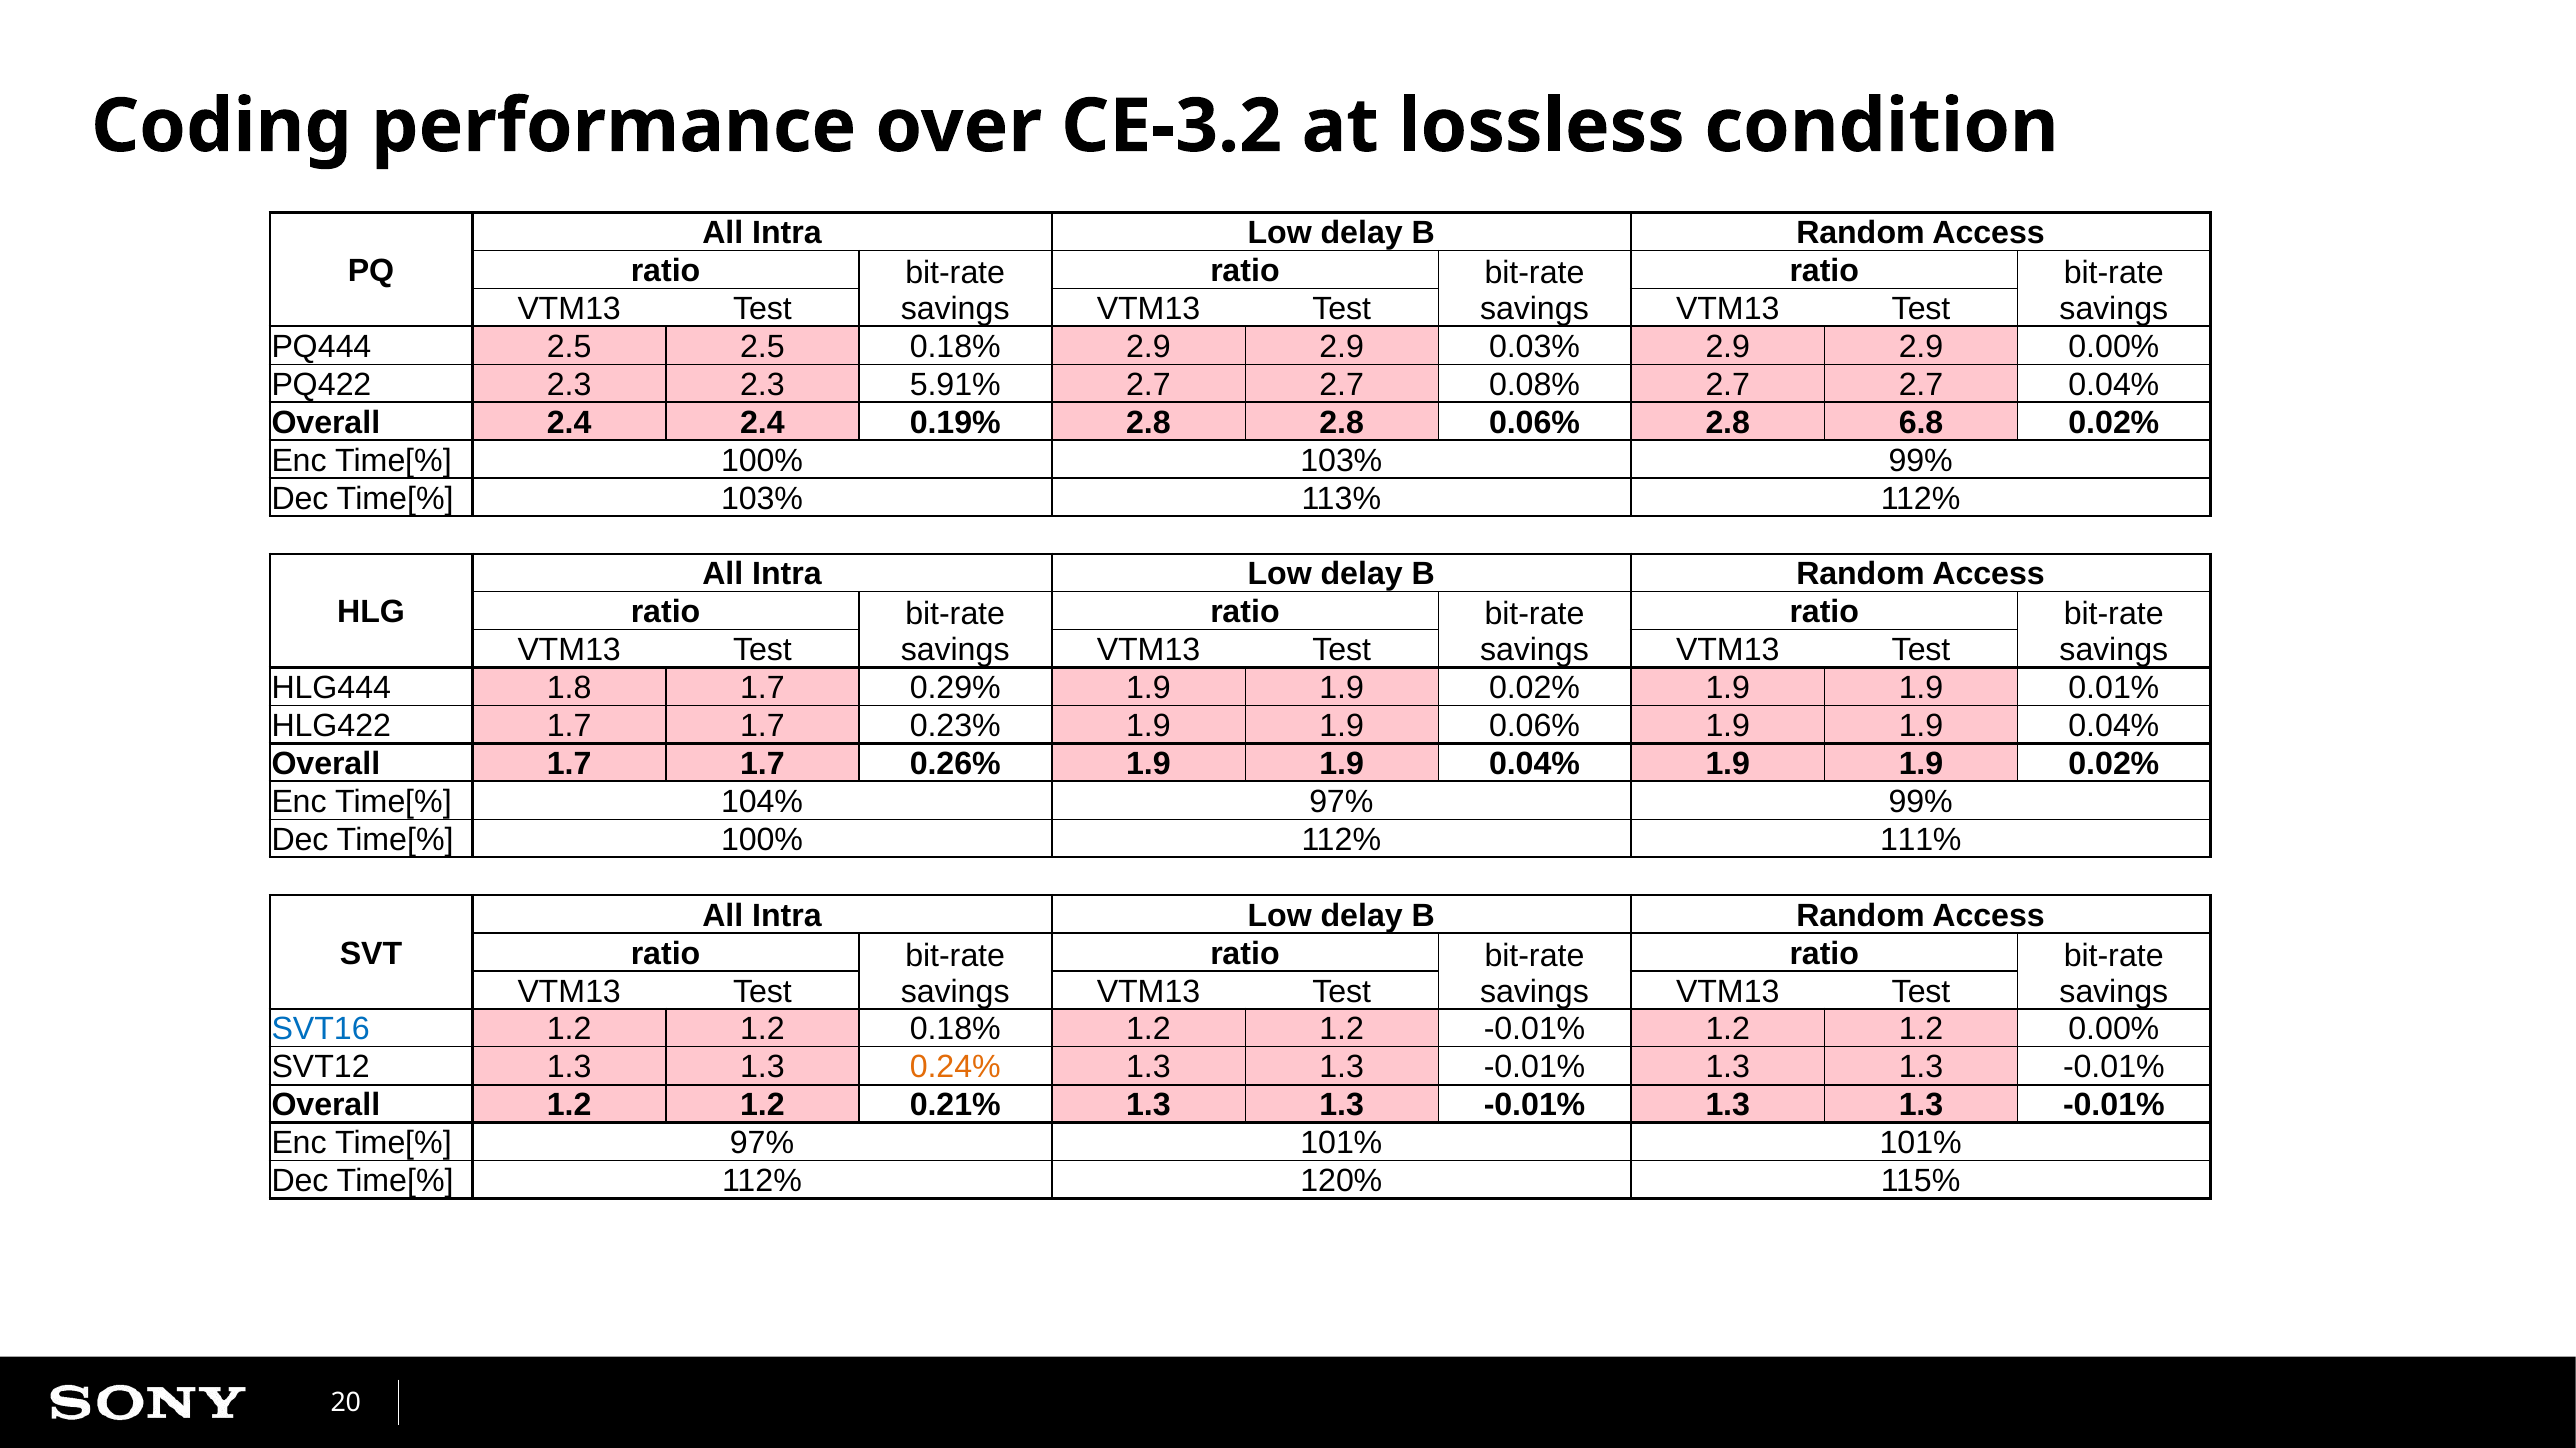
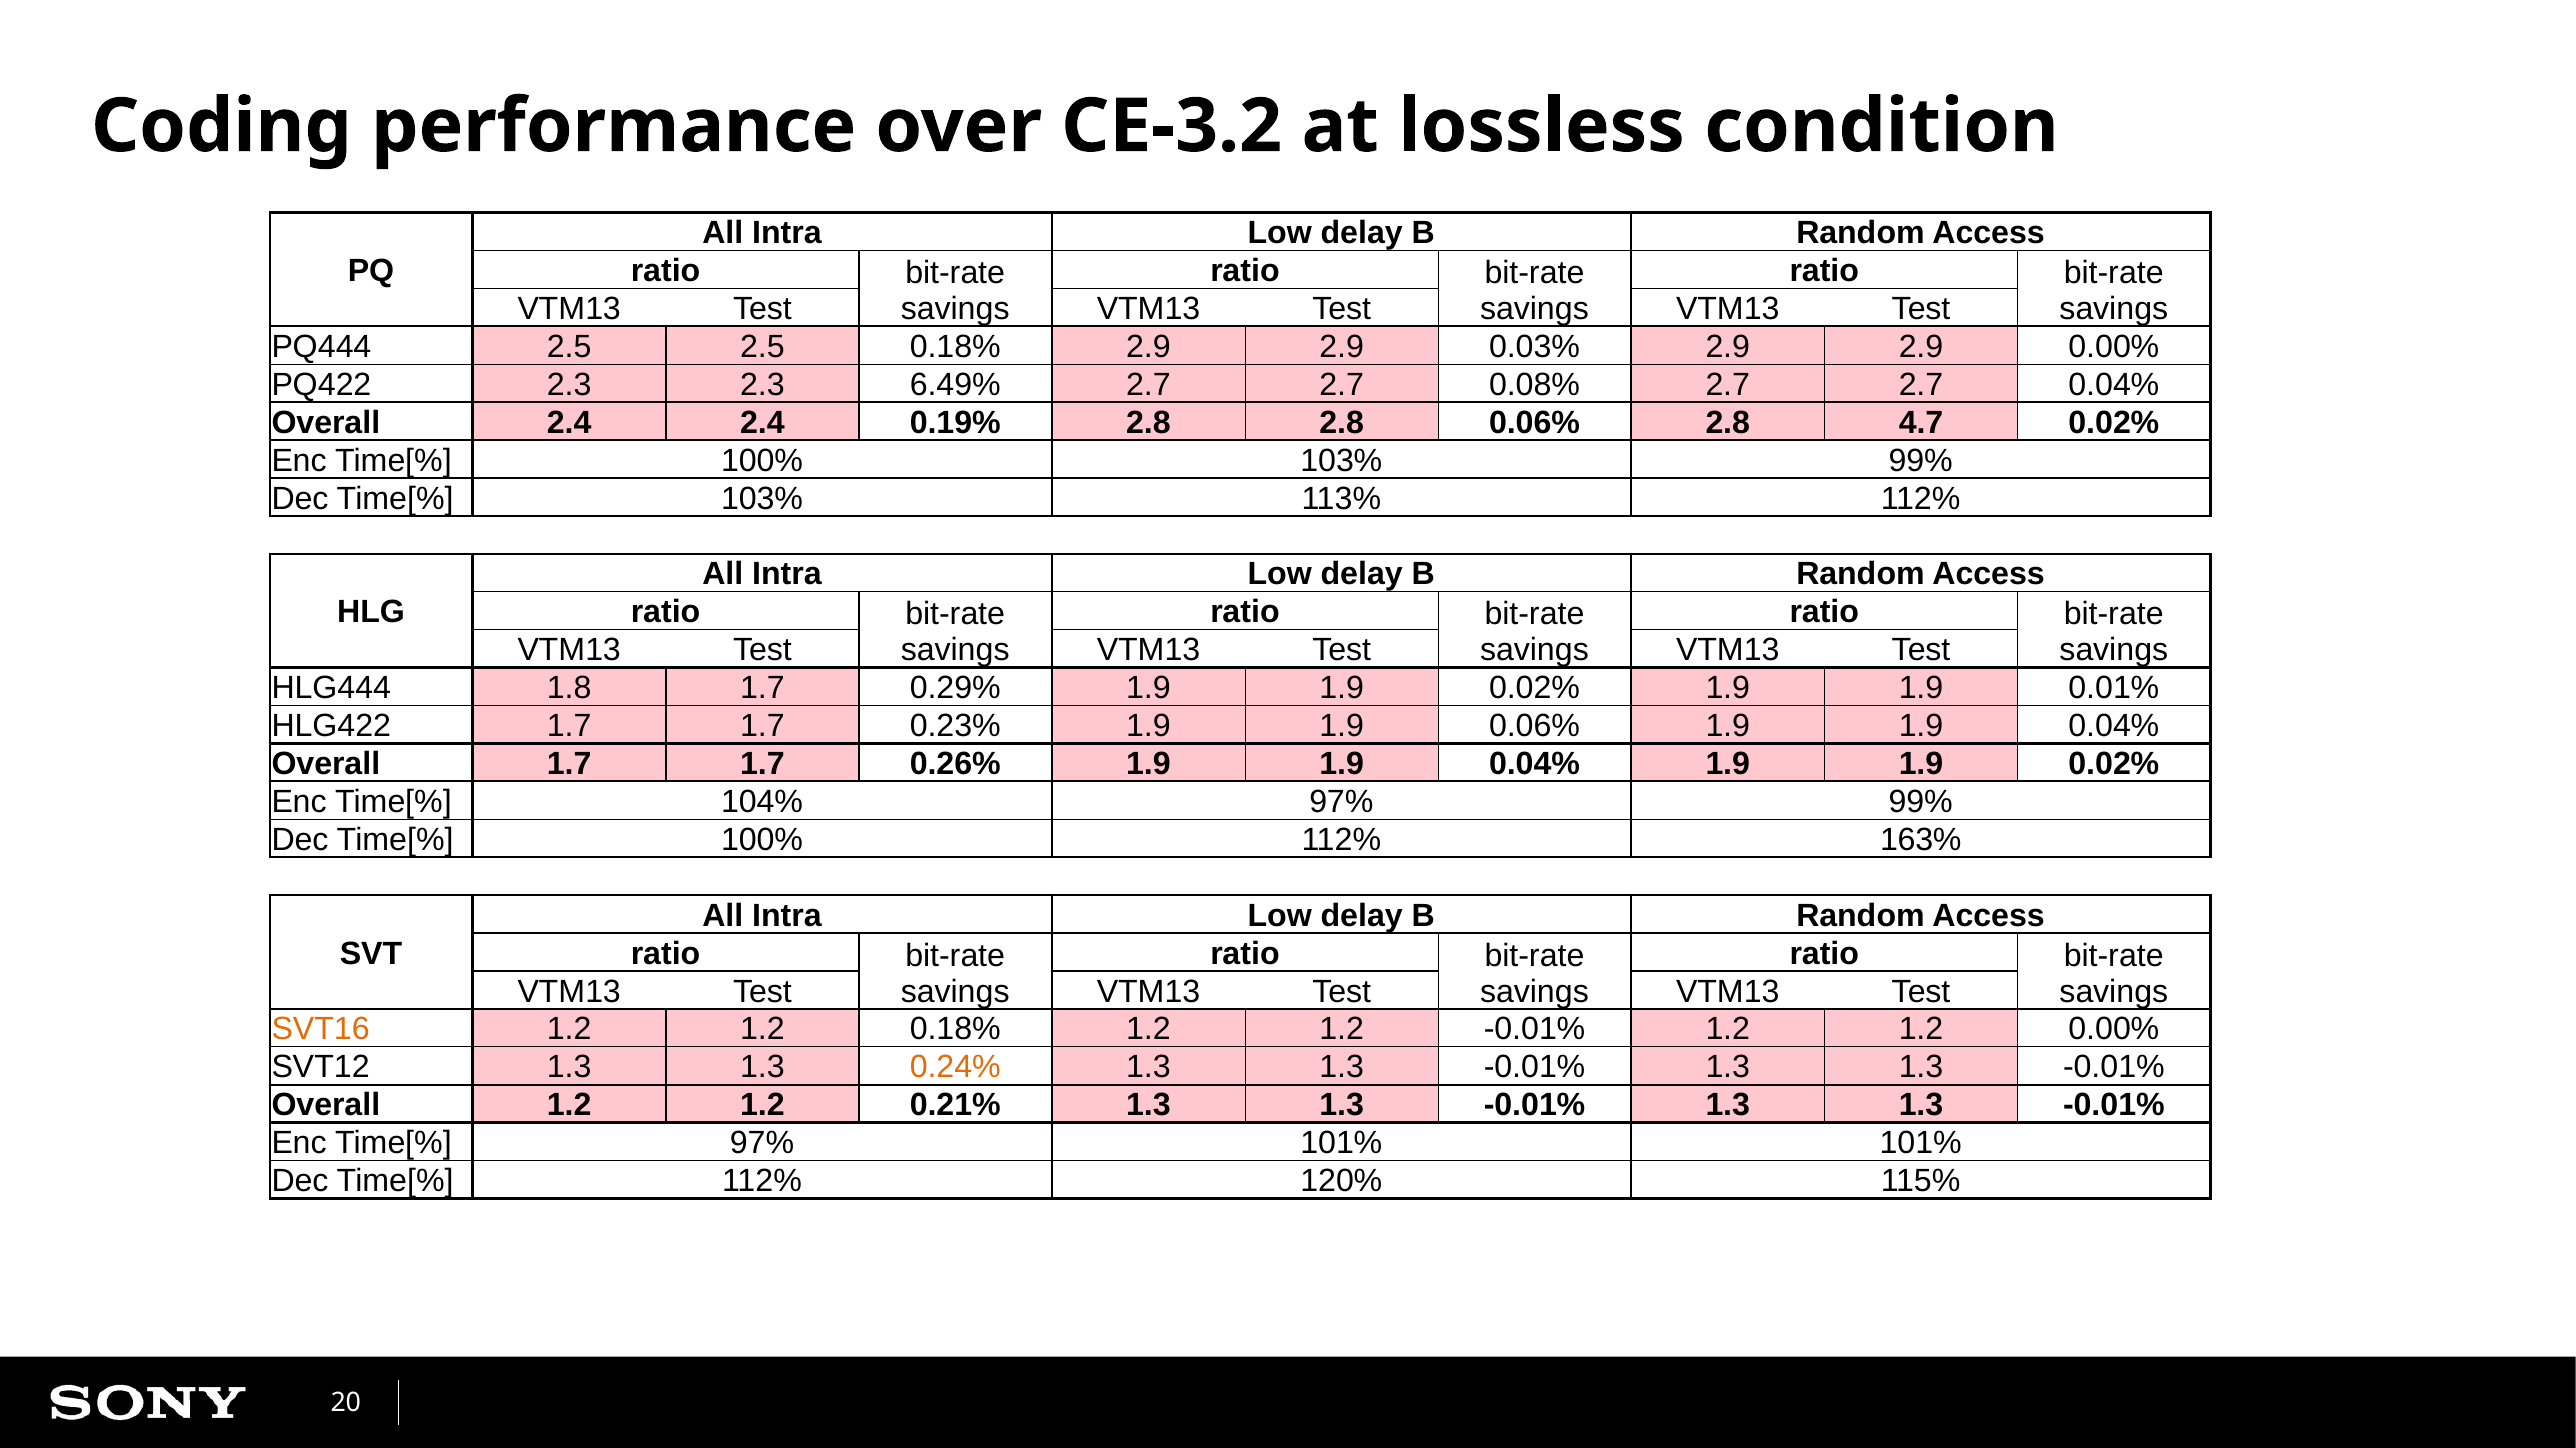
5.91%: 5.91% -> 6.49% (955, 385)
6.8: 6.8 -> 4.7 (1921, 423)
111%: 111% -> 163% (1921, 840)
SVT16 colour: blue -> orange (321, 1029)
